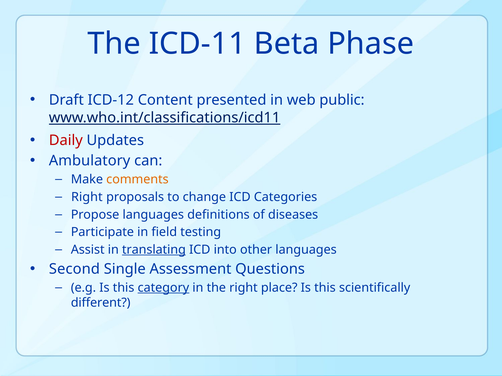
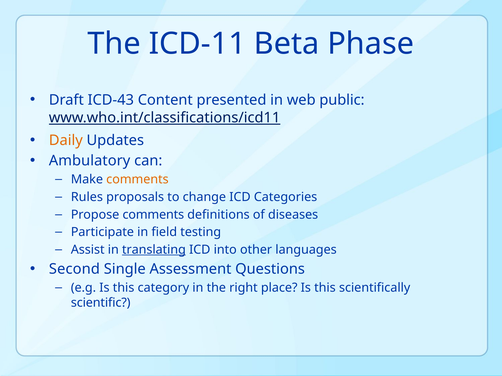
ICD-12: ICD-12 -> ICD-43 (111, 100)
Daily colour: red -> orange (66, 141)
Right: Right -> Rules (87, 197)
Propose languages: languages -> comments (153, 215)
category underline: present -> none (163, 288)
different: different -> scientific (101, 303)
